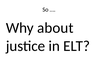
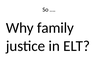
about: about -> family (55, 28)
